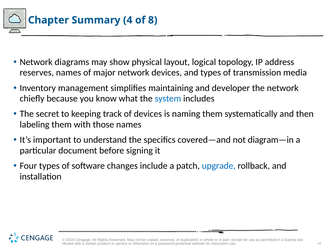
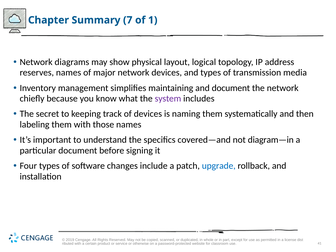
4: 4 -> 7 (128, 20)
8: 8 -> 1 (153, 20)
and developer: developer -> document (231, 88)
system colour: blue -> purple (168, 99)
